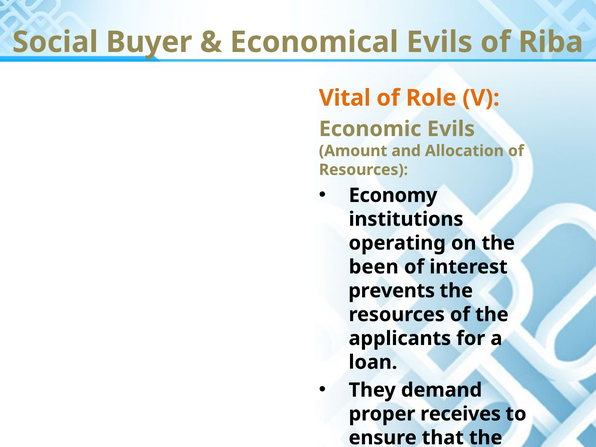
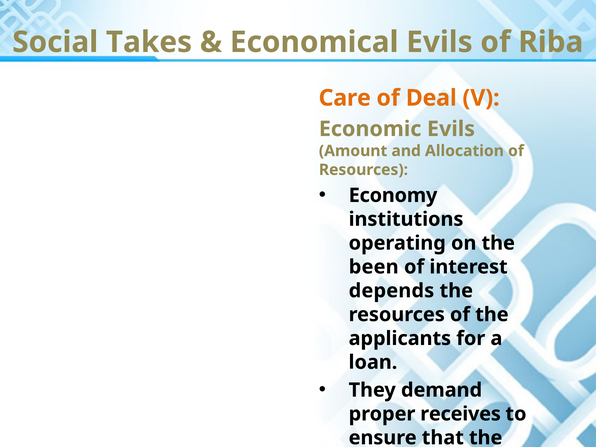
Buyer: Buyer -> Takes (149, 42)
Vital: Vital -> Care (345, 98)
Role: Role -> Deal (431, 98)
prevents: prevents -> depends (391, 291)
